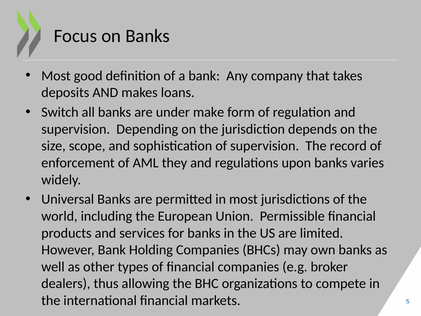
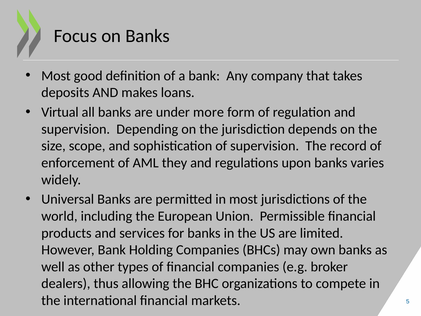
Switch: Switch -> Virtual (60, 112)
make: make -> more (208, 112)
